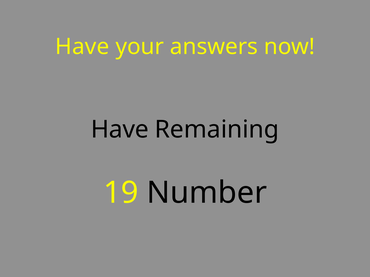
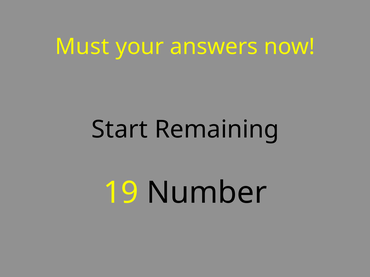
Have: Have -> Must (82, 47)
Have: Have -> Start (120, 130)
